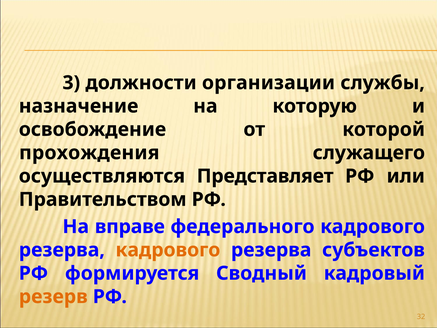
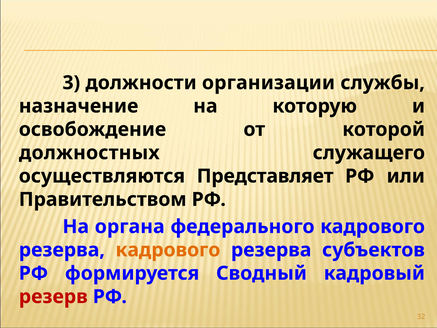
прохождения: прохождения -> должностных (89, 153)
вправе: вправе -> органа (130, 226)
резерв colour: orange -> red (53, 296)
